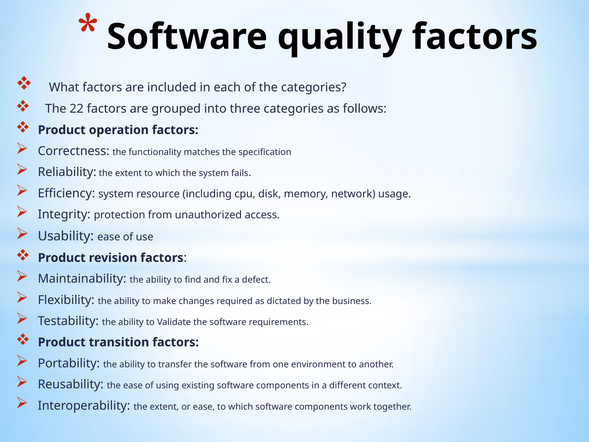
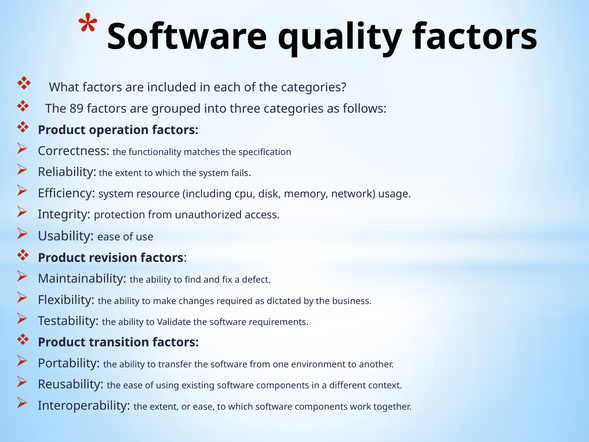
22: 22 -> 89 (77, 109)
